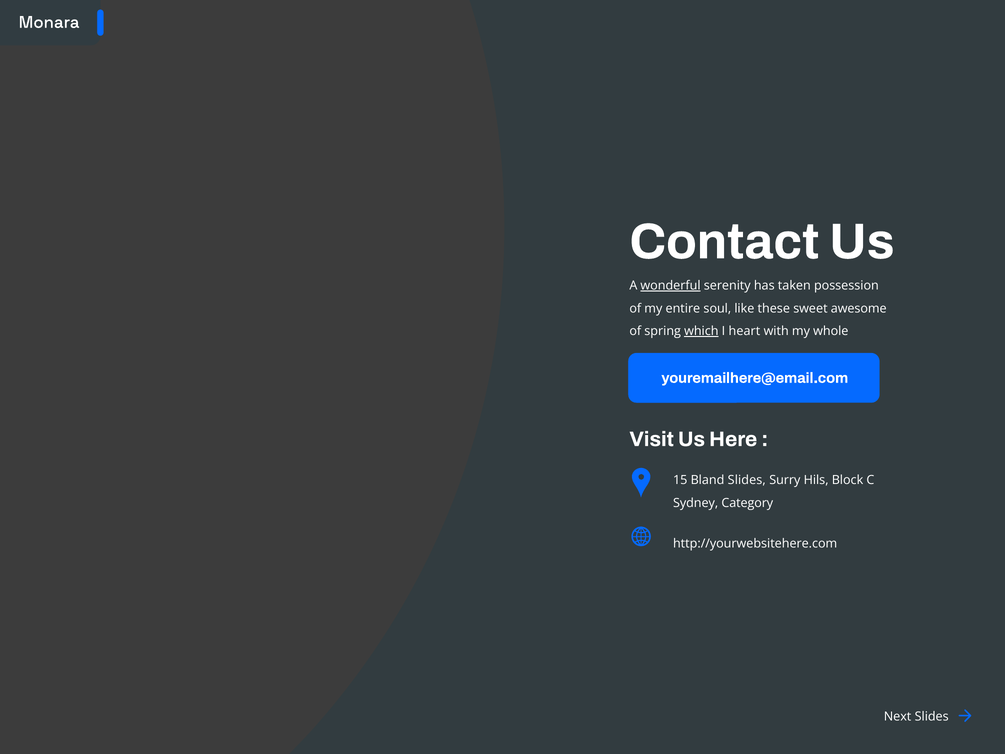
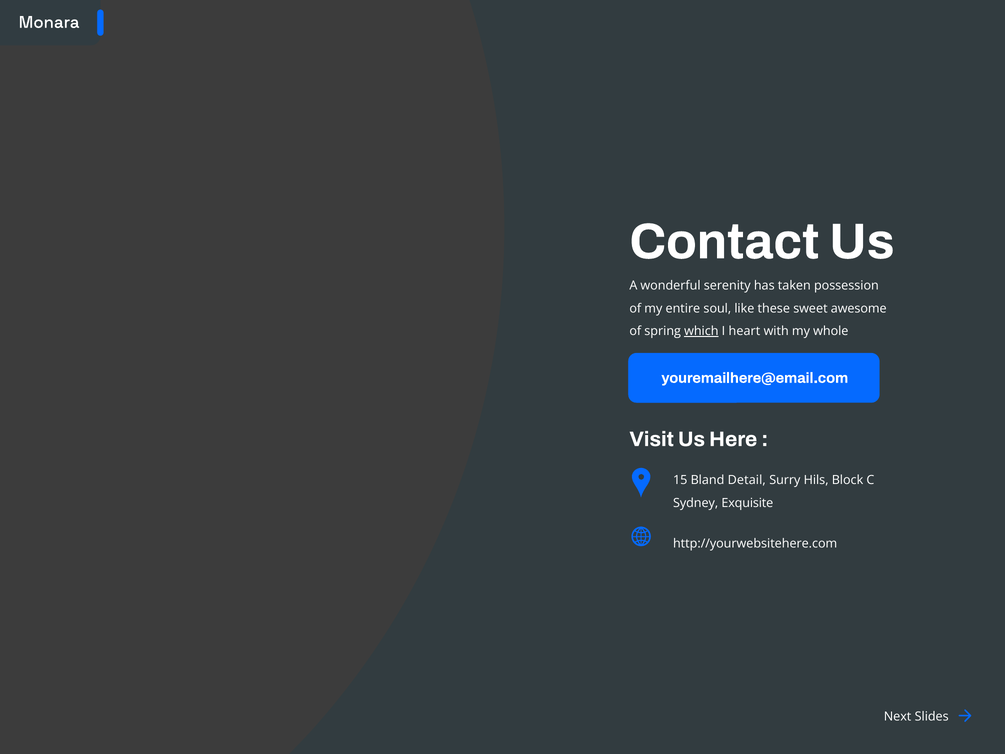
wonderful underline: present -> none (671, 286)
Bland Slides: Slides -> Detail (747, 480)
Category: Category -> Exquisite (747, 503)
